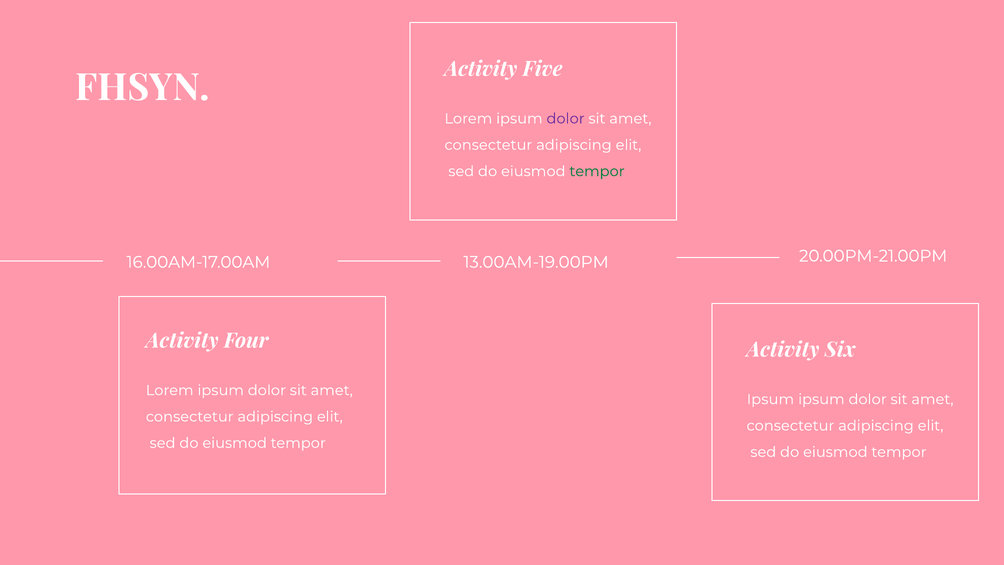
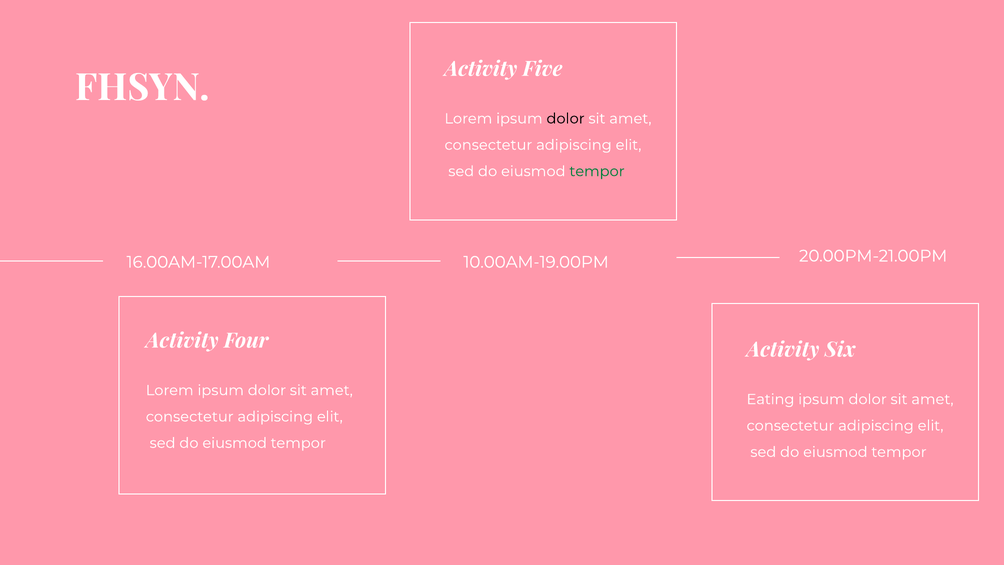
dolor colour: purple -> black (566, 119)
13.00AM-19.00PM: 13.00AM-19.00PM -> 10.00AM-19.00PM (536, 262)
Ipsum: Ipsum -> Eating (770, 399)
